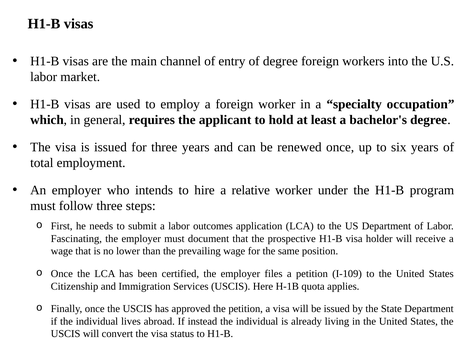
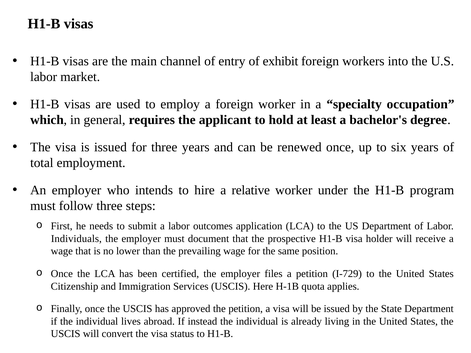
of degree: degree -> exhibit (280, 61)
Fascinating: Fascinating -> Individuals (76, 239)
I-109: I-109 -> I-729 (347, 274)
